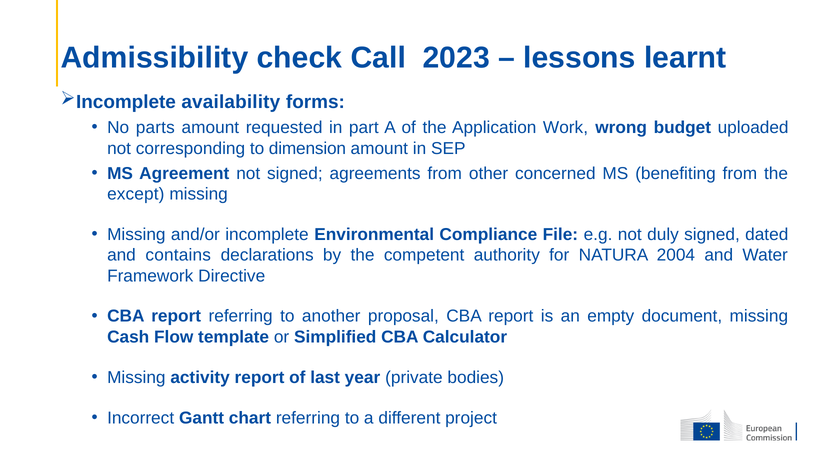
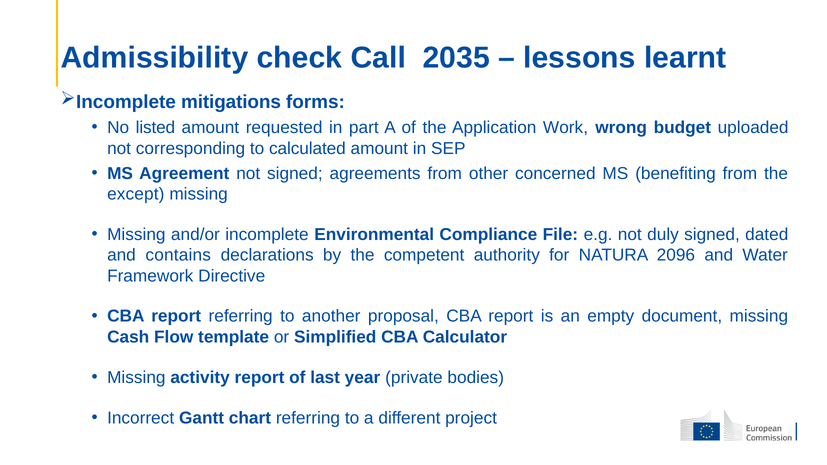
2023: 2023 -> 2035 (456, 58)
availability: availability -> mitigations (231, 102)
parts: parts -> listed (155, 128)
dimension: dimension -> calculated (307, 148)
2004: 2004 -> 2096 (676, 255)
